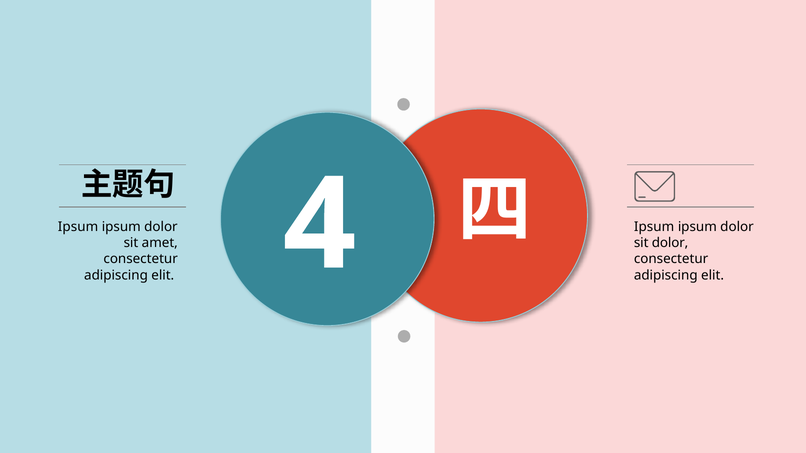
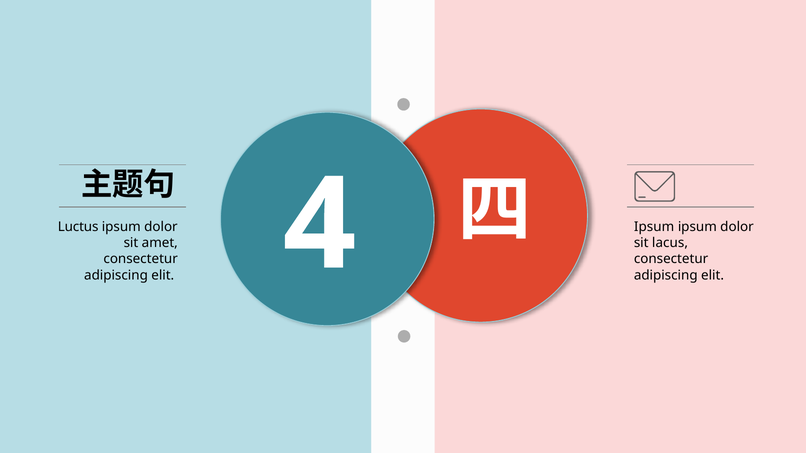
Ipsum: Ipsum -> Luctus (78, 227)
sit dolor: dolor -> lacus (670, 243)
